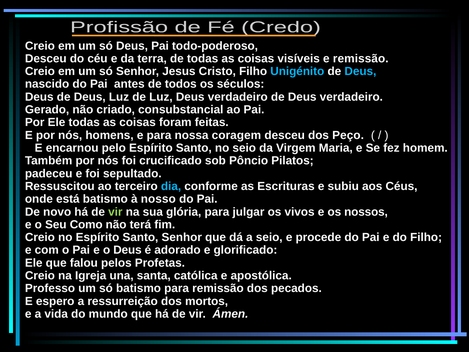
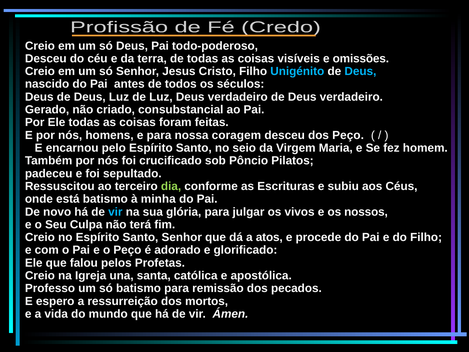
e remissão: remissão -> omissões (361, 59)
dia colour: light blue -> light green (171, 186)
nosso: nosso -> minha (158, 199)
vir colour: light green -> light blue (115, 212)
Como: Como -> Culpa (86, 224)
a seio: seio -> atos (269, 237)
o Deus: Deus -> Peço (127, 250)
